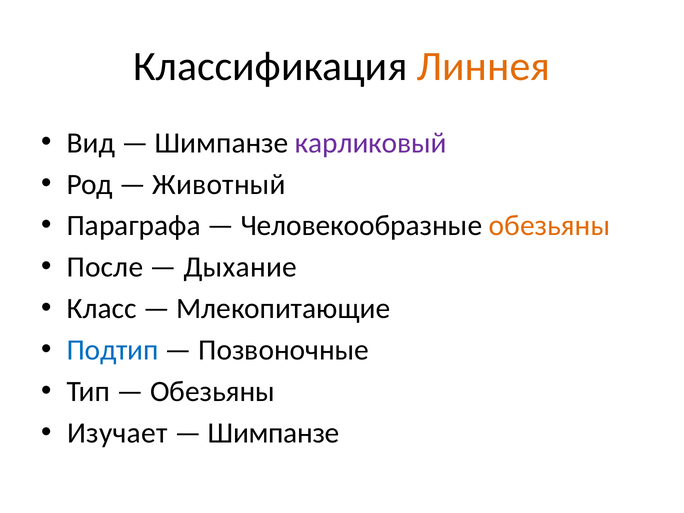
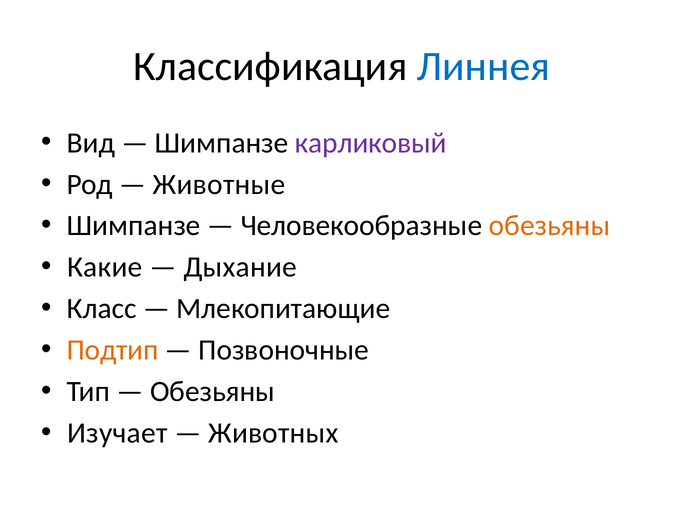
Линнея colour: orange -> blue (484, 66)
Животный: Животный -> Животные (219, 184)
Параграфа: Параграфа -> Шимпанзе (134, 226)
После: После -> Какие (105, 267)
Подтип colour: blue -> orange (113, 350)
Шимпанзе: Шимпанзе -> Животных (273, 433)
